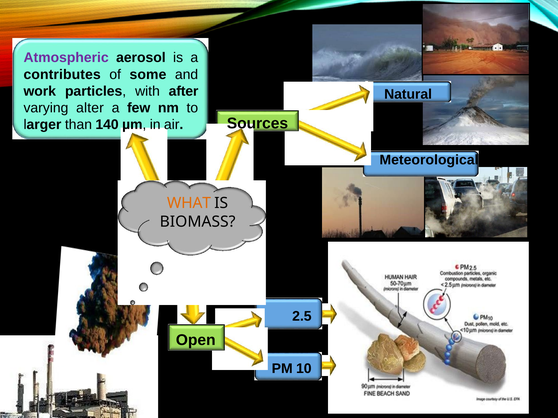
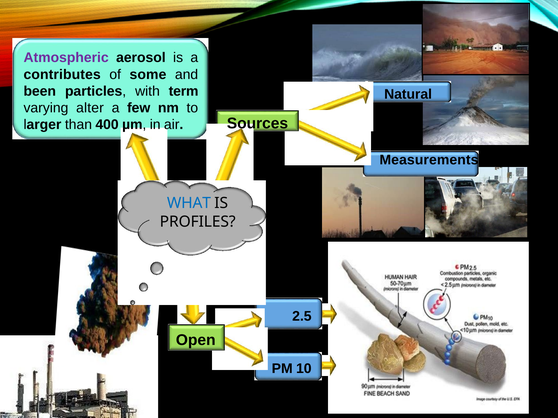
work: work -> been (40, 91)
after: after -> term (184, 91)
140: 140 -> 400 (107, 125)
Meteorological: Meteorological -> Measurements (429, 160)
WHAT colour: orange -> blue (189, 203)
BIOMASS: BIOMASS -> PROFILES (198, 222)
